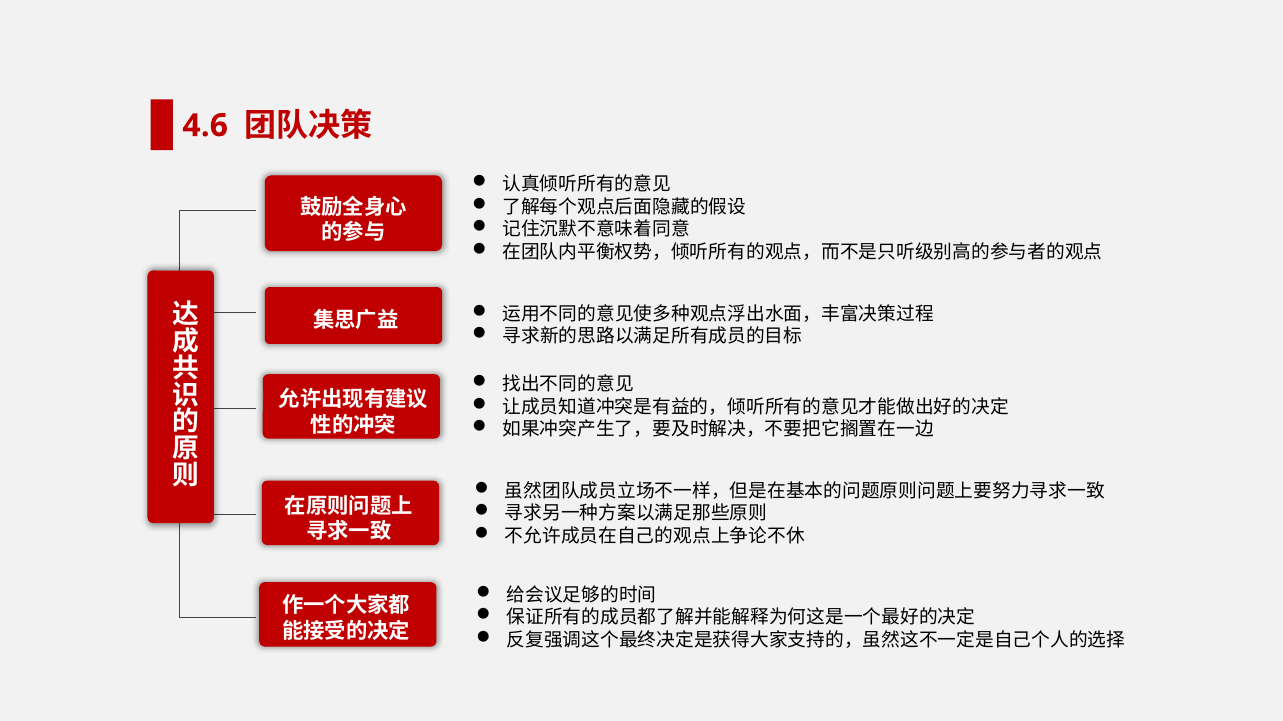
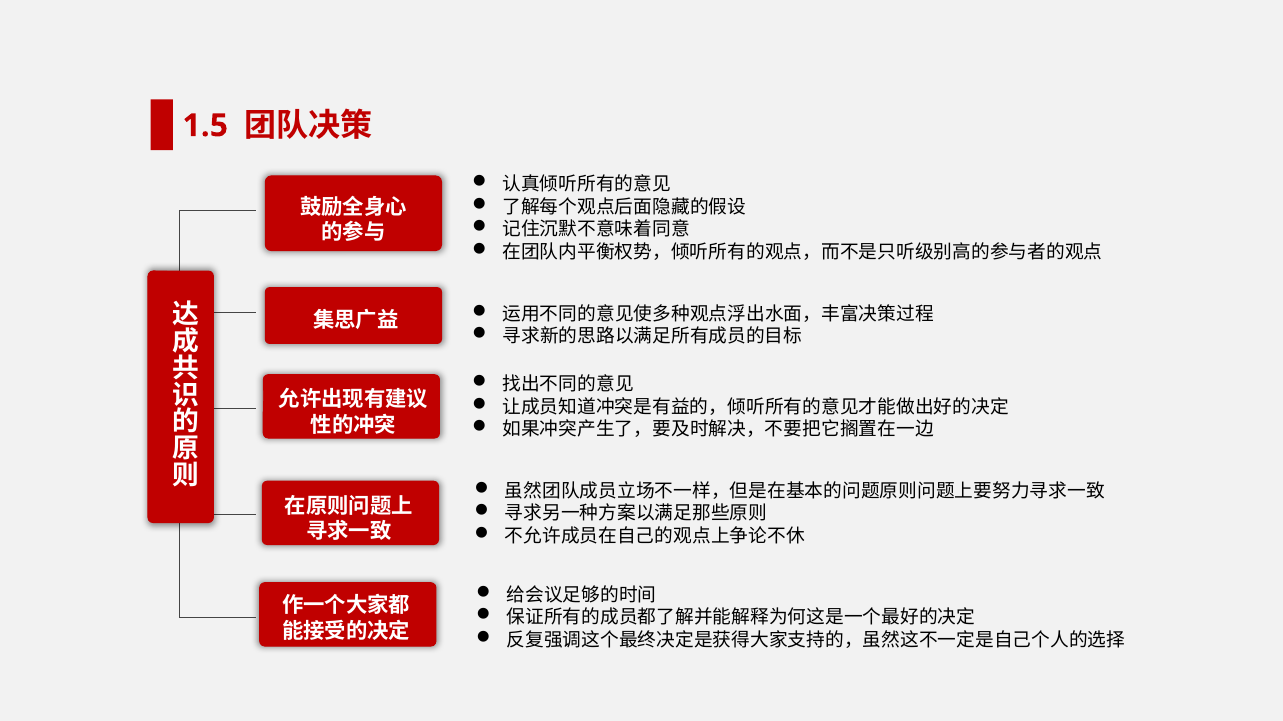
4.6: 4.6 -> 1.5 (205, 126)
